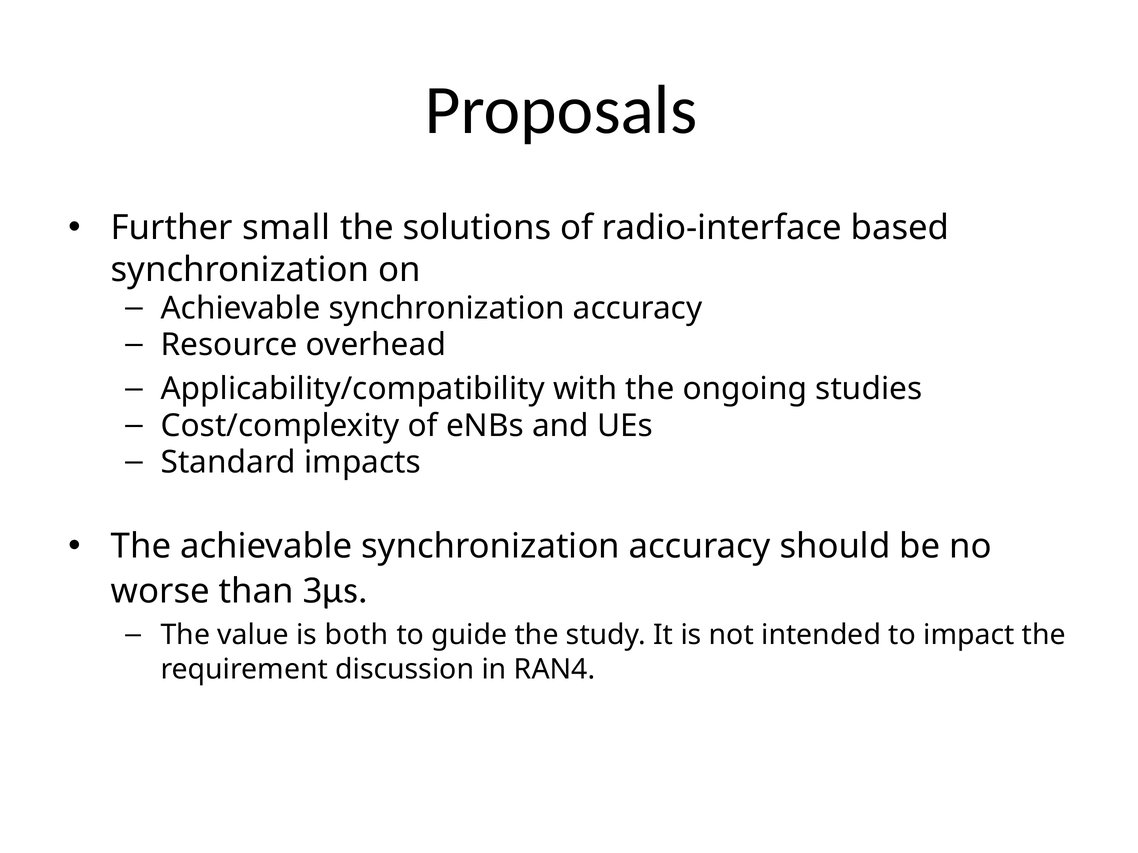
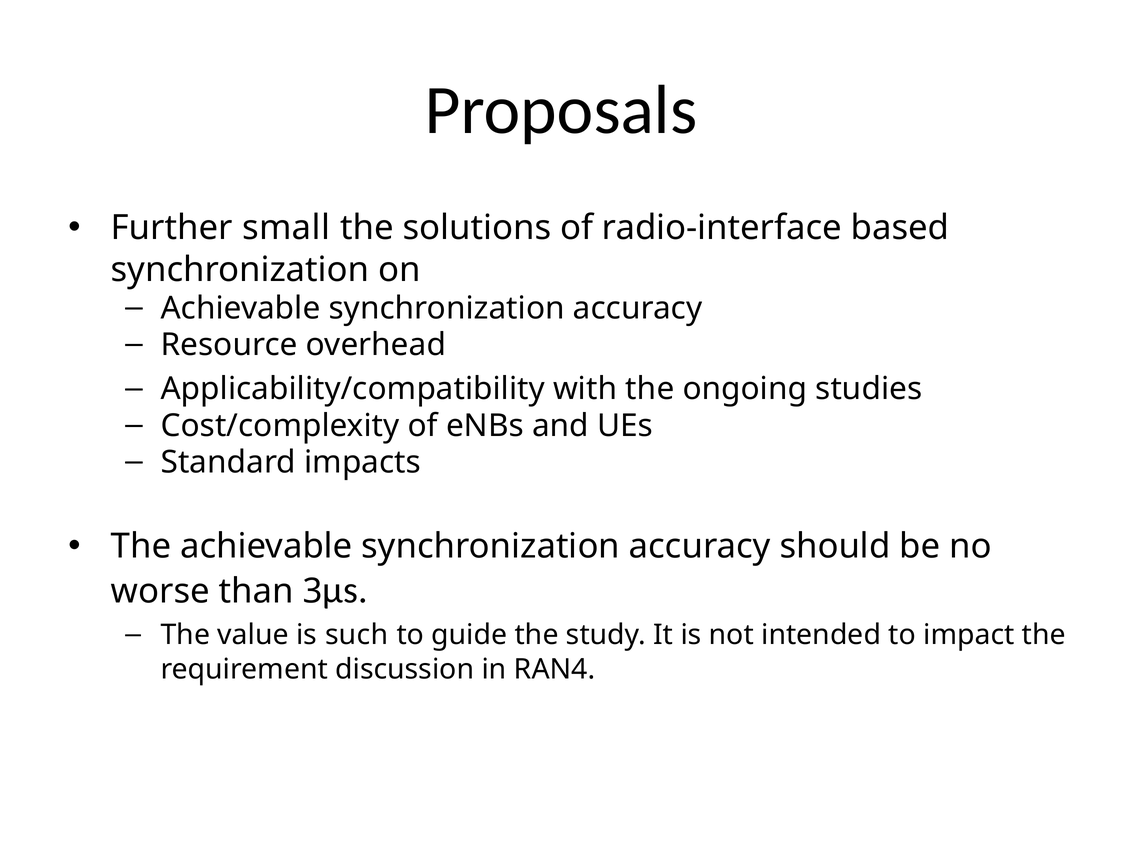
both: both -> such (357, 635)
